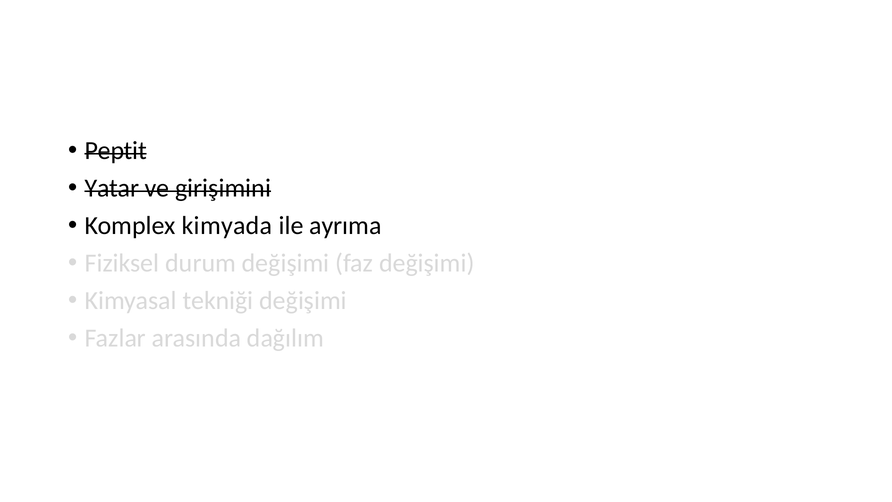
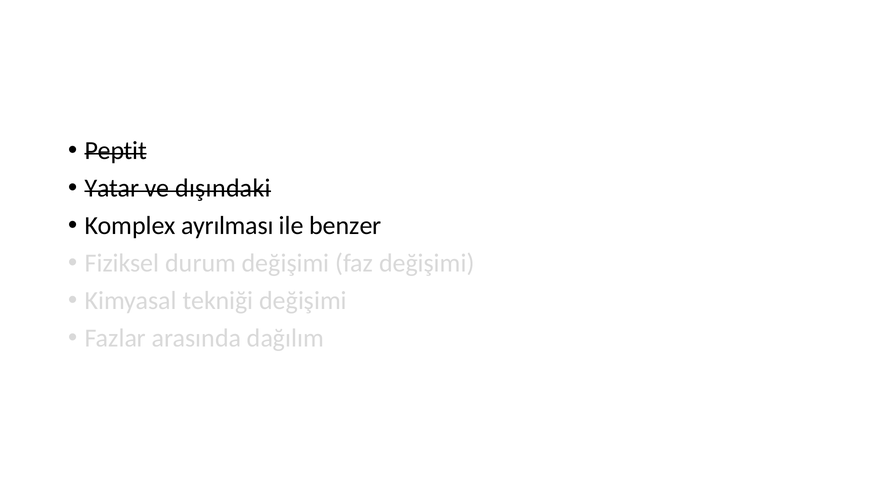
girişimini: girişimini -> dışındaki (223, 188)
kimyada: kimyada -> ayrılması (227, 226)
ayrıma: ayrıma -> benzer (345, 226)
